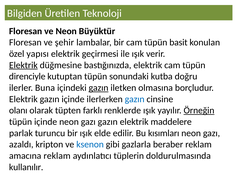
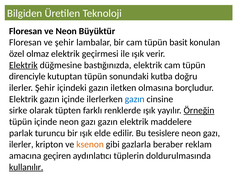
yapısı: yapısı -> olmaz (38, 54)
ilerler Buna: Buna -> Şehir (45, 88)
gazın underline: present -> none (99, 88)
olanı: olanı -> sirke (18, 111)
kısımları: kısımları -> tesislere (164, 133)
azaldı: azaldı -> ilerler (21, 145)
ksenon colour: blue -> orange (90, 145)
amacına reklam: reklam -> geçiren (57, 156)
kullanılır underline: none -> present (26, 167)
